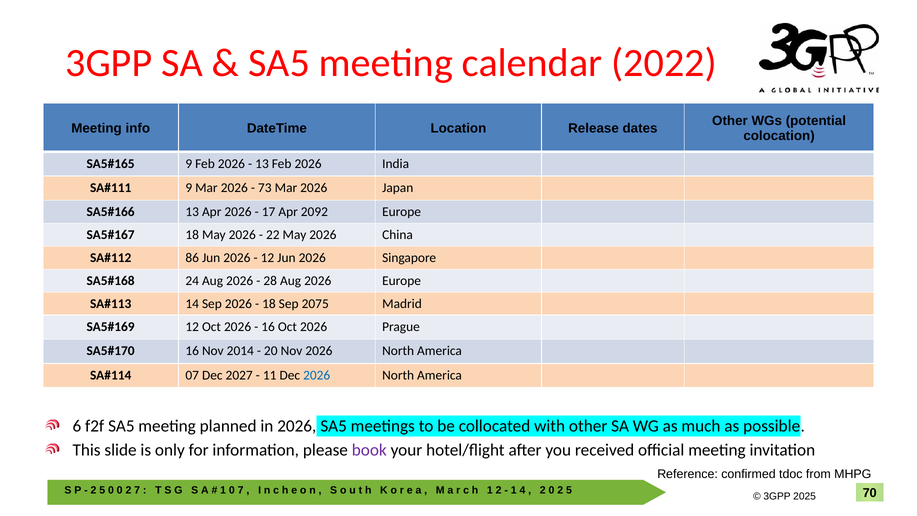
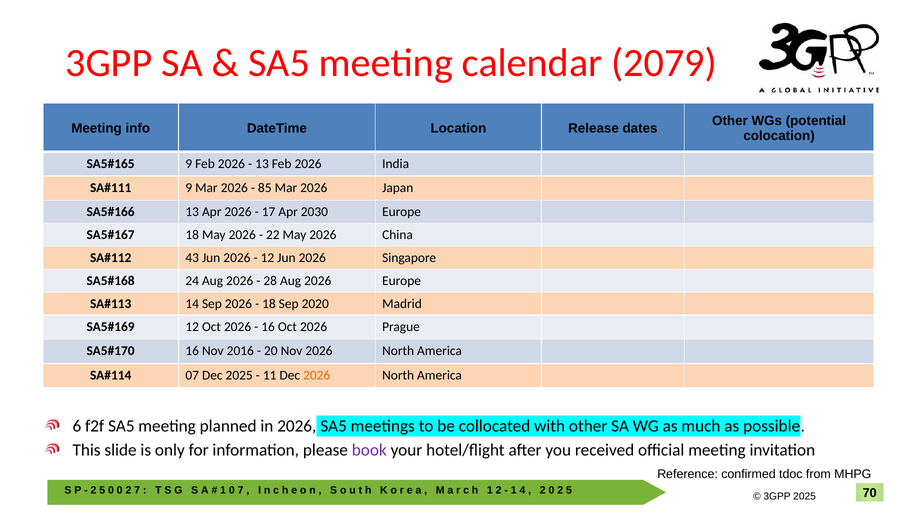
2022: 2022 -> 2079 (664, 63)
73: 73 -> 85 (265, 188)
2092: 2092 -> 2030 (314, 212)
86: 86 -> 43 (192, 258)
2075: 2075 -> 2020 (315, 304)
2014: 2014 -> 2016 (240, 351)
Dec 2027: 2027 -> 2025 (239, 375)
2026 colour: blue -> orange (317, 375)
